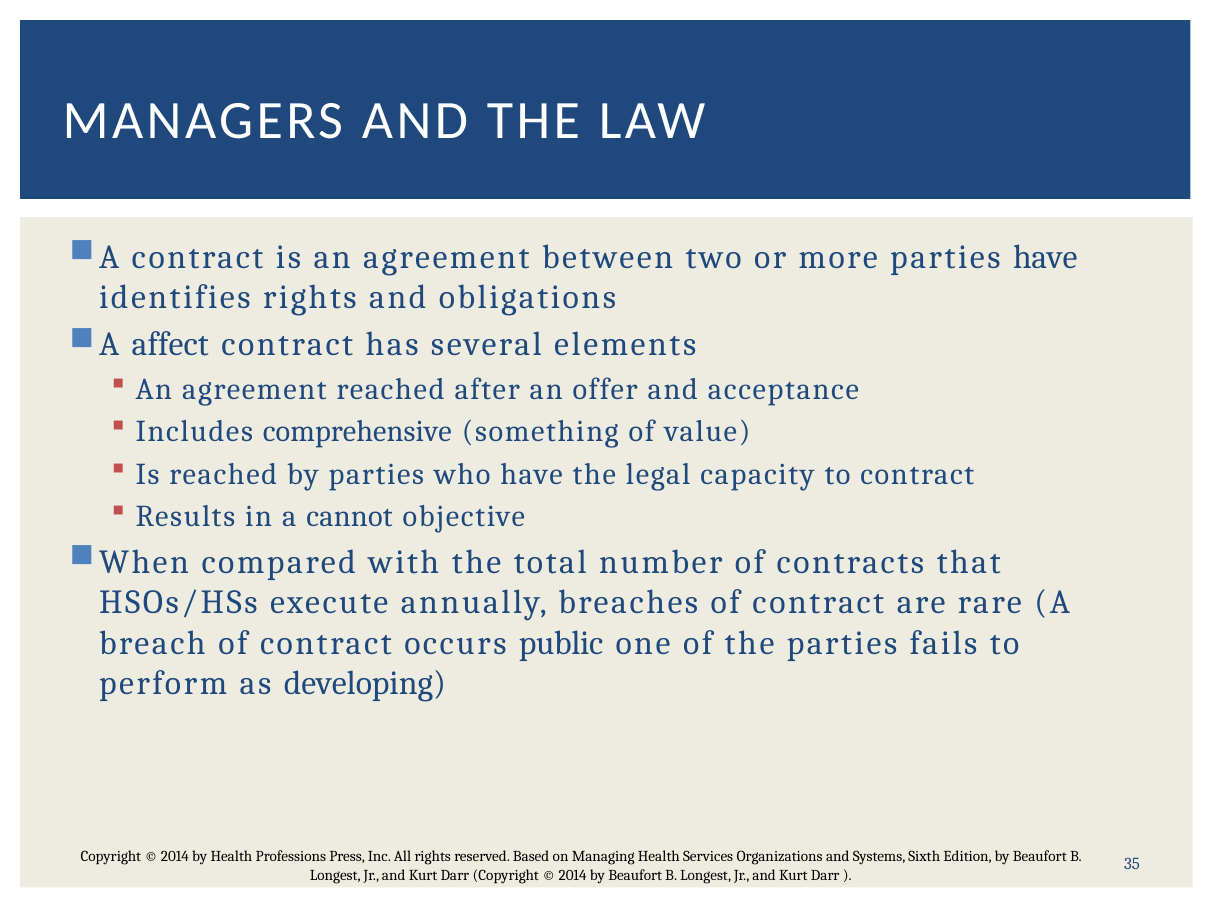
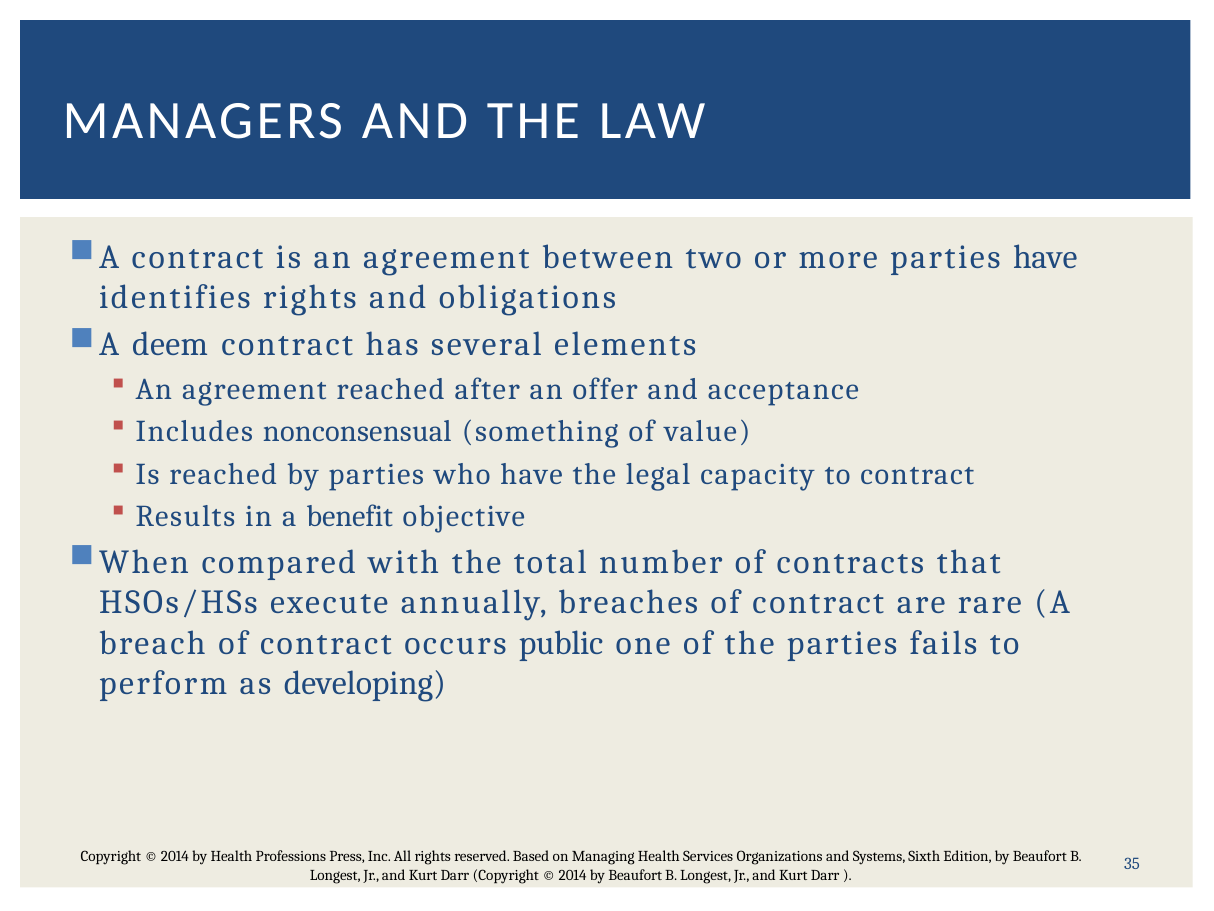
affect: affect -> deem (170, 345)
comprehensive: comprehensive -> nonconsensual (357, 431)
cannot: cannot -> benefit (350, 516)
